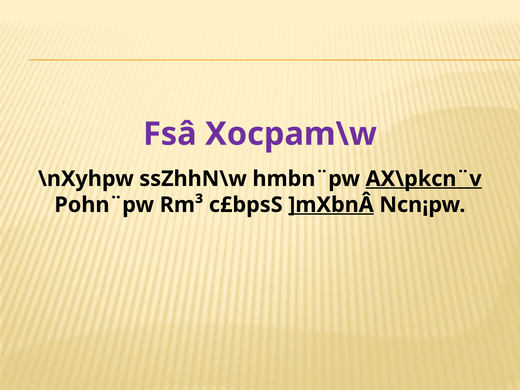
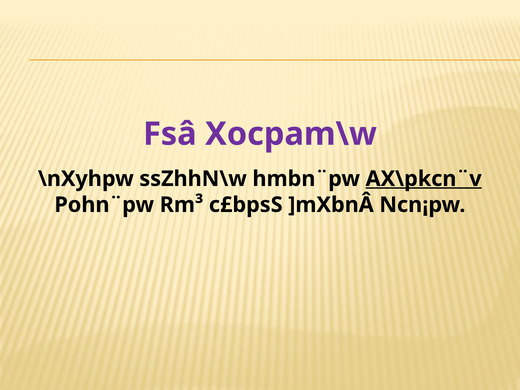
]mXbnÂ underline: present -> none (331, 205)
